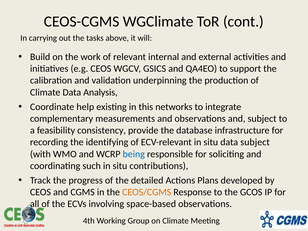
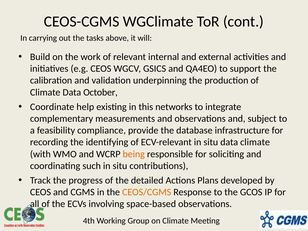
Analysis: Analysis -> October (100, 92)
consistency: consistency -> compliance (102, 130)
data subject: subject -> climate (255, 142)
being colour: blue -> orange (134, 154)
